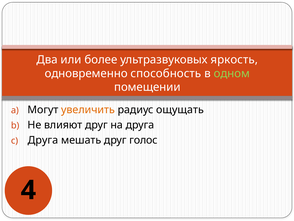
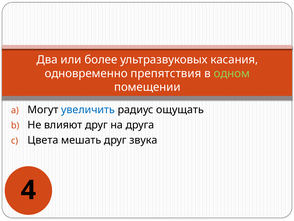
яркость: яркость -> касания (234, 60)
способность: способность -> препятствия (166, 73)
увеличить colour: orange -> blue (88, 110)
Друга: Друга -> Цвета (43, 140)
голос: голос -> звука (143, 140)
